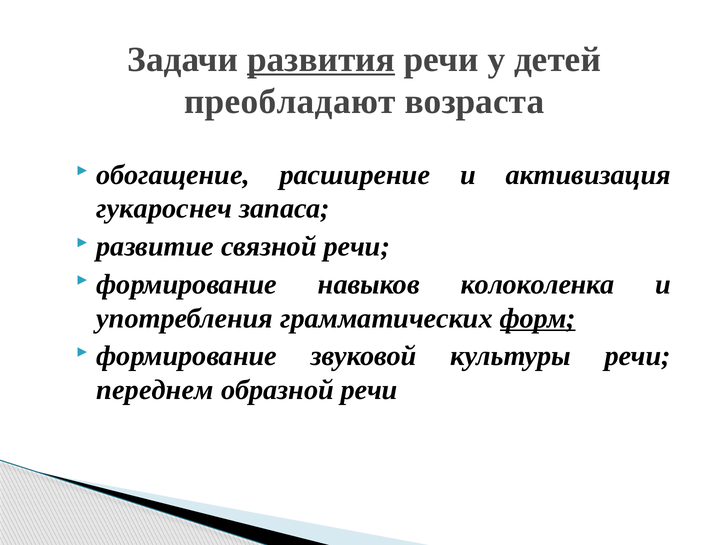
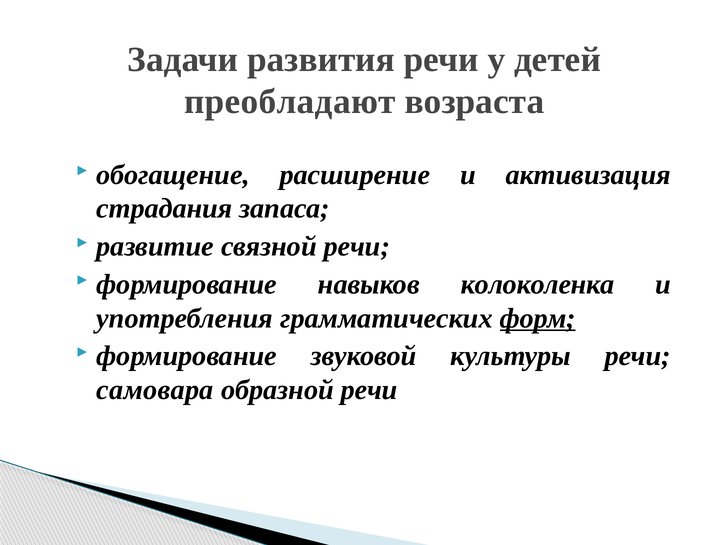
развития underline: present -> none (321, 59)
гукароснеч: гукароснеч -> страдания (164, 209)
переднем: переднем -> самовара (155, 390)
